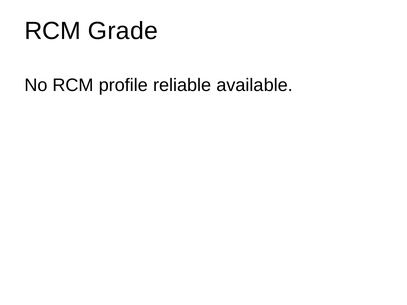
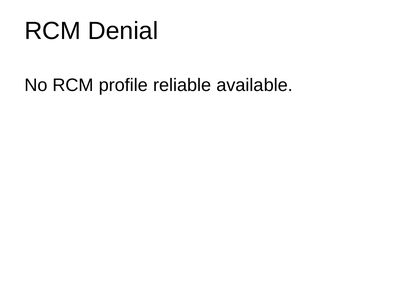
Grade: Grade -> Denial (123, 31)
